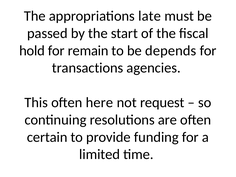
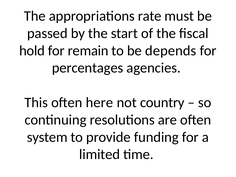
late: late -> rate (150, 16)
transactions: transactions -> percentages (88, 68)
request: request -> country (162, 102)
certain: certain -> system (47, 137)
